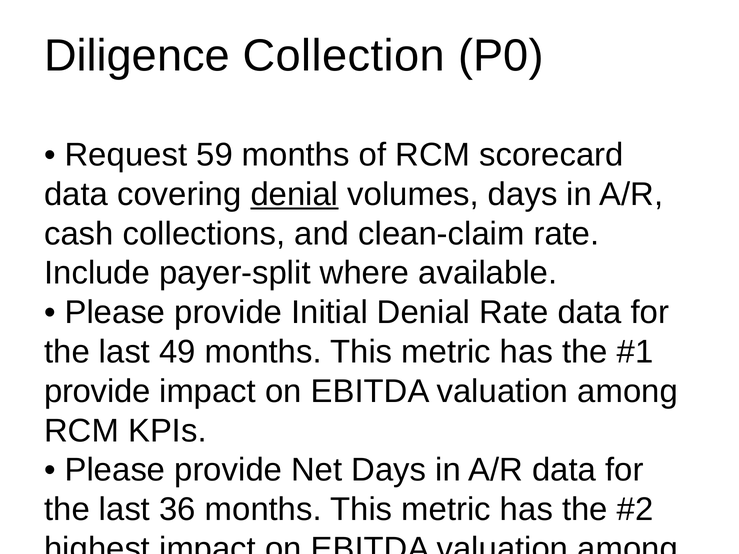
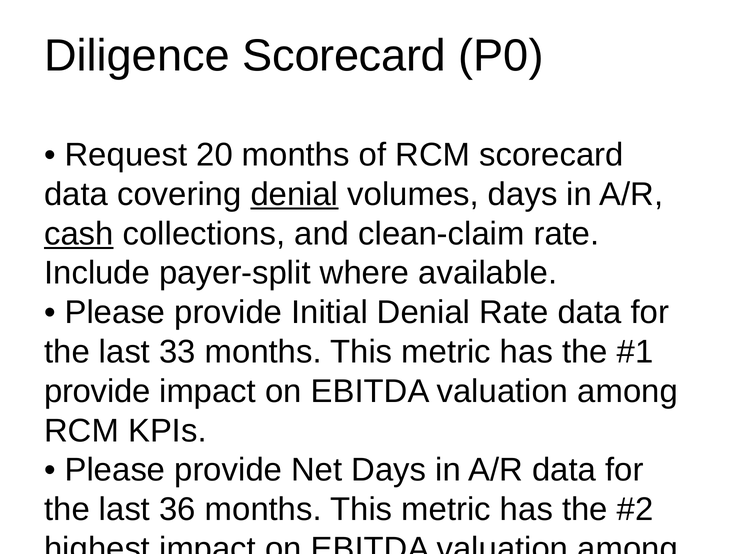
Diligence Collection: Collection -> Scorecard (344, 56)
59: 59 -> 20 (215, 155)
cash underline: none -> present (79, 234)
49: 49 -> 33 (177, 352)
